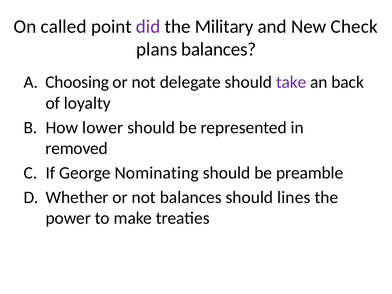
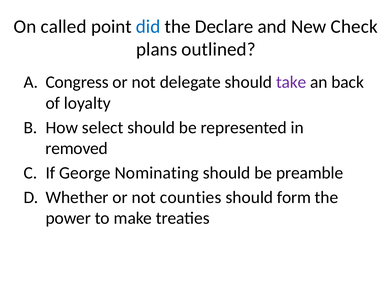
did colour: purple -> blue (148, 26)
Military: Military -> Declare (224, 26)
plans balances: balances -> outlined (219, 49)
Choosing: Choosing -> Congress (77, 82)
lower: lower -> select (103, 128)
not balances: balances -> counties (191, 197)
lines: lines -> form (294, 197)
